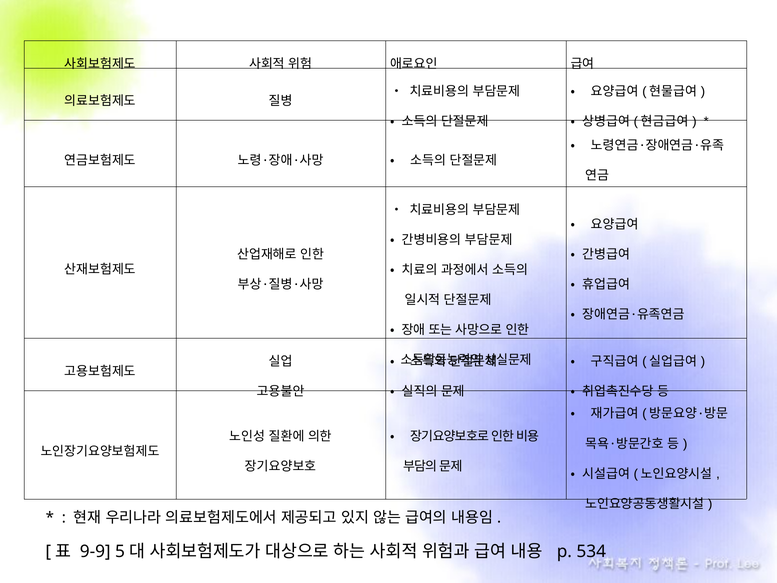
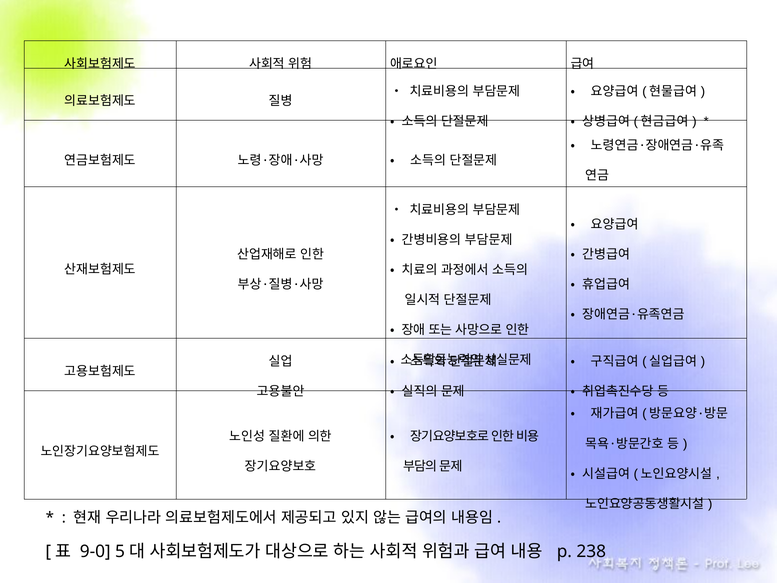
9-9: 9-9 -> 9-0 (95, 551)
534: 534 -> 238 (591, 551)
